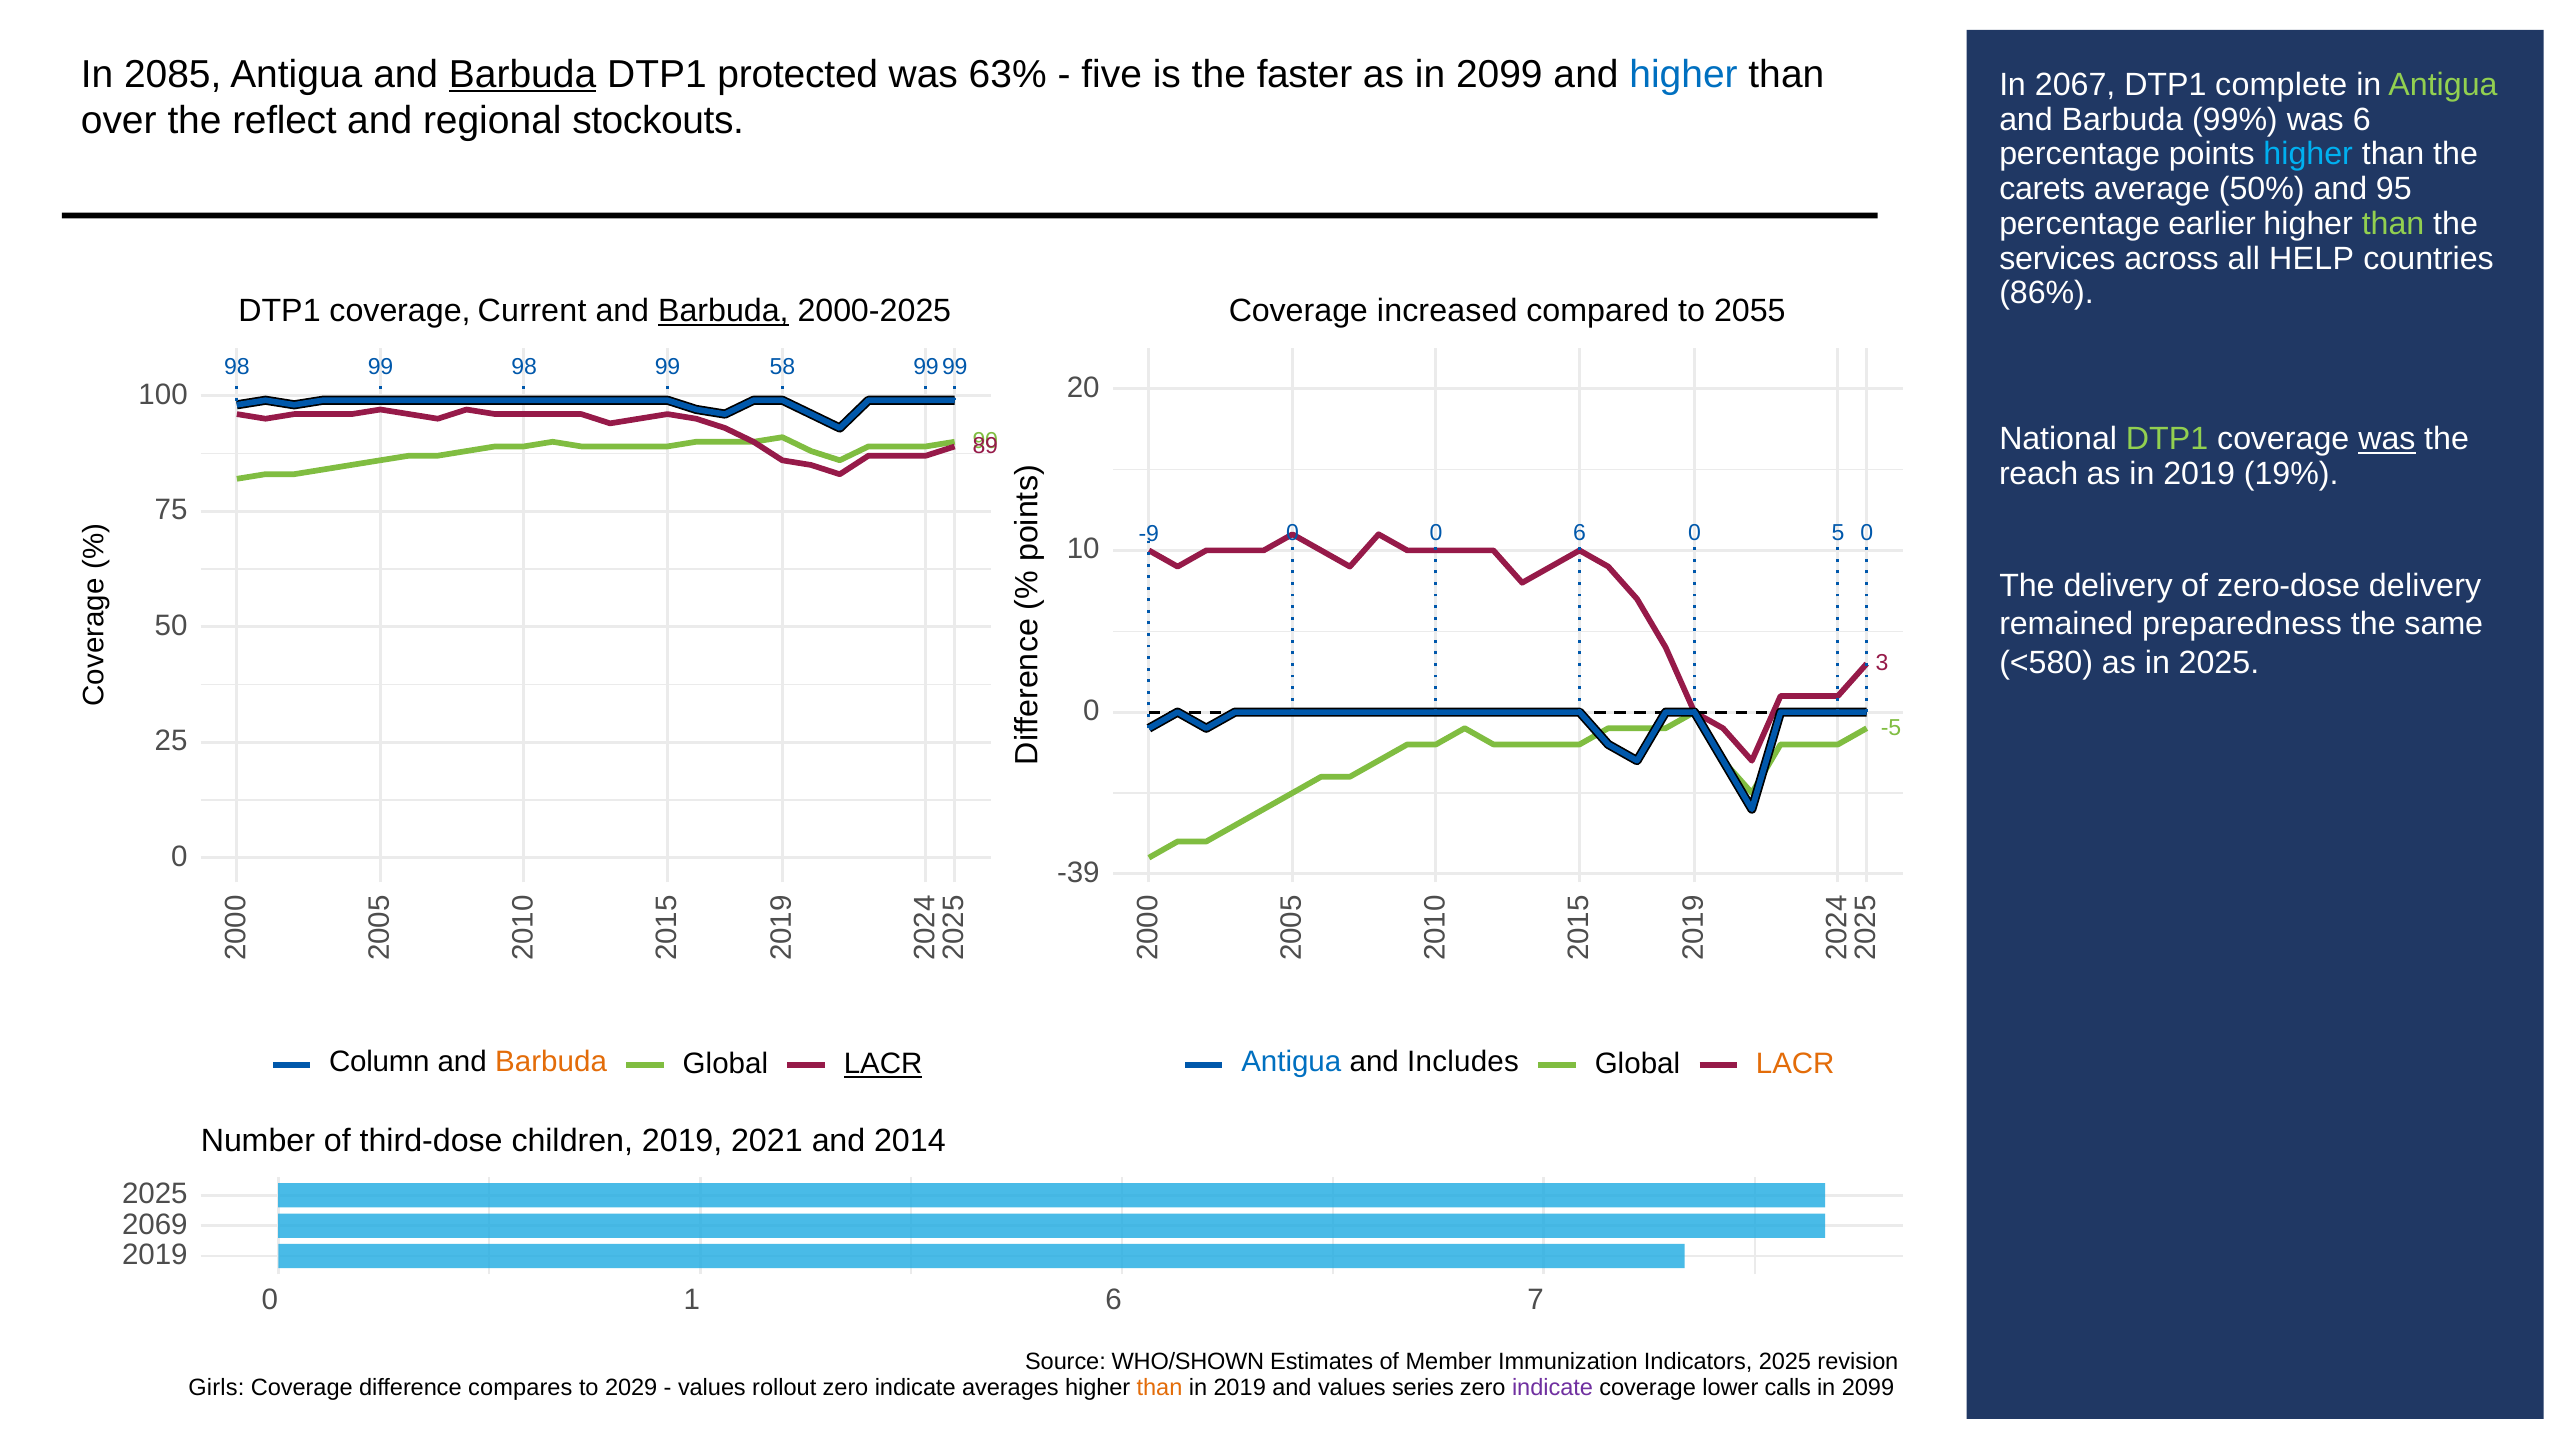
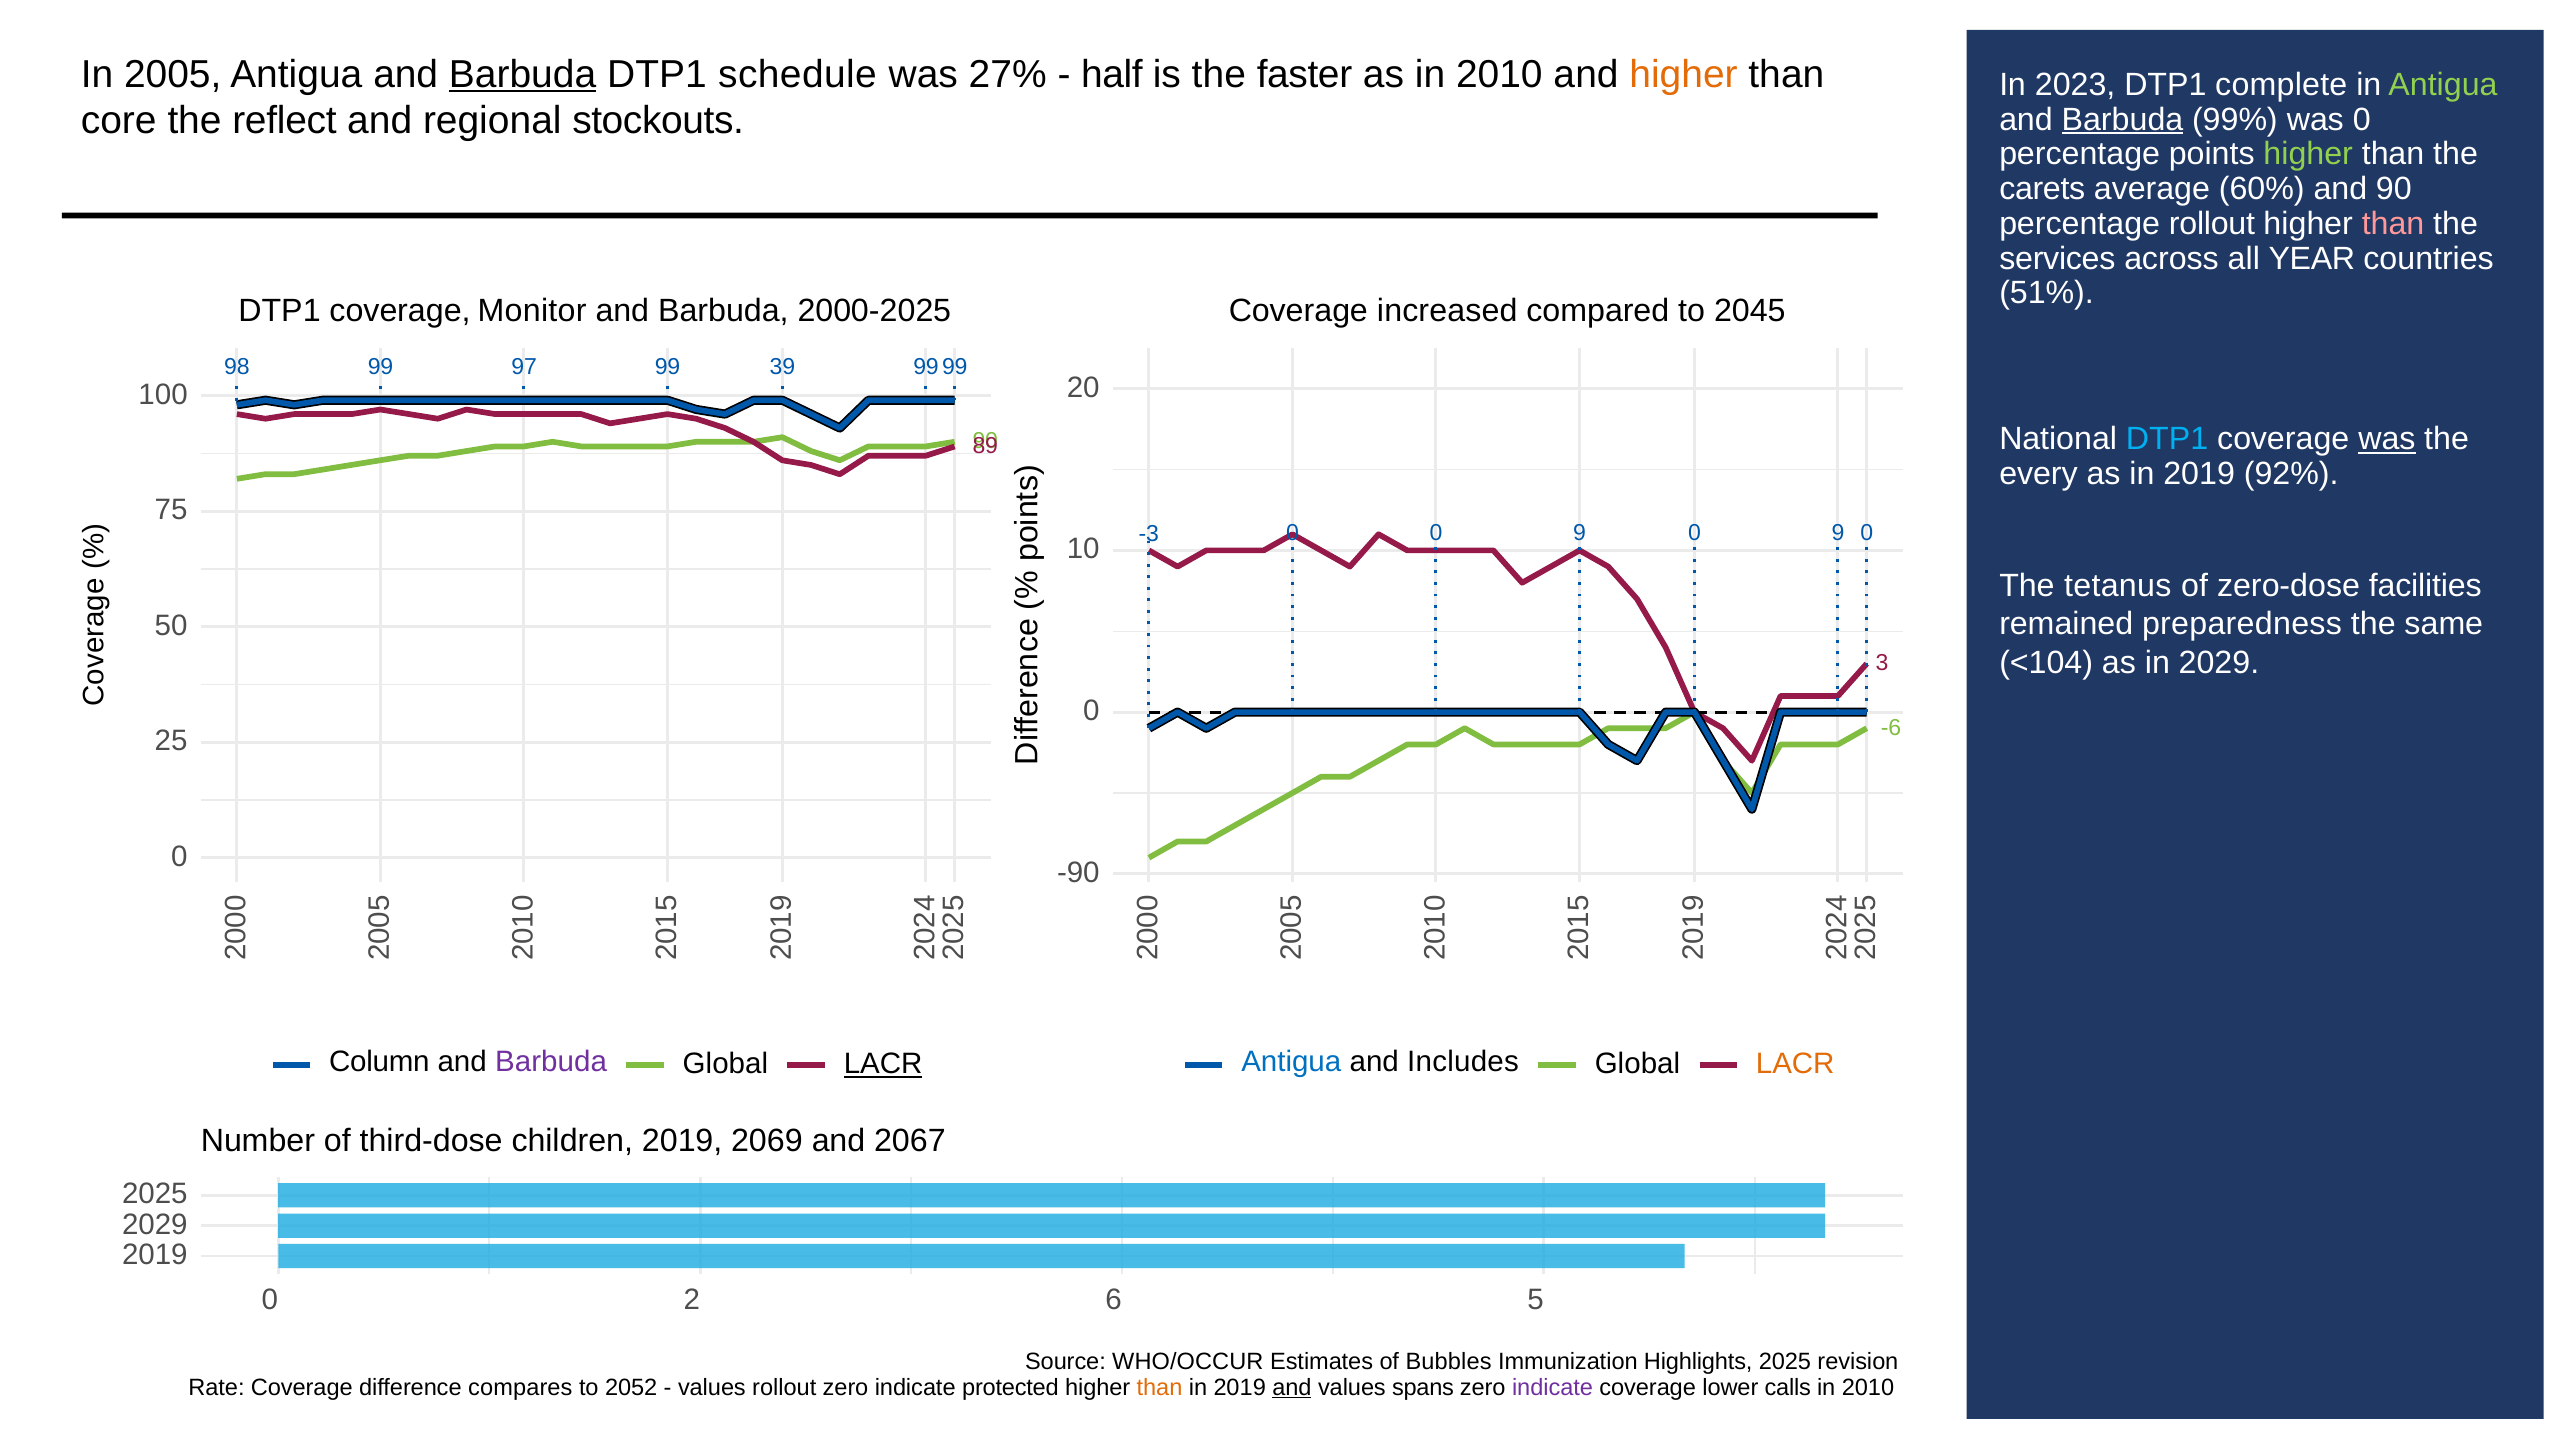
2085: 2085 -> 2005 (173, 74)
protected: protected -> schedule (797, 74)
63%: 63% -> 27% (1008, 74)
five: five -> half (1112, 74)
as in 2099: 2099 -> 2010 (1499, 74)
higher colour: blue -> orange (1684, 74)
2067: 2067 -> 2023 (2075, 85)
over: over -> core (119, 121)
Barbuda underline: none -> present (2122, 119)
was 6: 6 -> 0 (2362, 119)
higher colour: light blue -> light green (2308, 154)
50%: 50% -> 60% (2262, 189)
and 95: 95 -> 90 (2394, 189)
percentage earlier: earlier -> rollout (2212, 224)
than colour: light green -> pink (2393, 224)
HELP: HELP -> YEAR (2312, 258)
86%: 86% -> 51% (2047, 293)
Current: Current -> Monitor (532, 311)
Barbuda underline: present -> none (723, 311)
2055: 2055 -> 2045 (1750, 311)
99 98: 98 -> 97 (524, 367)
58: 58 -> 39 (782, 367)
DTP1 colour: light green -> light blue (2167, 439)
reach: reach -> every (2039, 474)
19%: 19% -> 92% (2291, 474)
-9: -9 -> -3 (1149, 533)
0 0 6: 6 -> 9 (1580, 533)
5: 5 -> 9 (1838, 533)
The delivery: delivery -> tetanus (2118, 585)
zero-dose delivery: delivery -> facilities (2425, 585)
<580: <580 -> <104 (2046, 663)
in 2025: 2025 -> 2029 (2219, 663)
-5: -5 -> -6 (1891, 727)
-39: -39 -> -90 (1078, 873)
Barbuda colour: orange -> purple (551, 1061)
2021: 2021 -> 2069 (767, 1141)
2014: 2014 -> 2067 (910, 1141)
2069: 2069 -> 2029 (155, 1225)
1: 1 -> 2 (692, 1300)
6 7: 7 -> 5 (1536, 1300)
WHO/SHOWN: WHO/SHOWN -> WHO/OCCUR (1188, 1362)
Member: Member -> Bubbles (1449, 1362)
Indicators: Indicators -> Highlights (1698, 1362)
Girls: Girls -> Rate (217, 1387)
2029: 2029 -> 2052 (631, 1387)
averages: averages -> protected (1010, 1387)
and underline: none -> present (1292, 1387)
series: series -> spans (1423, 1387)
2099: 2099 -> 2010 (1868, 1387)
